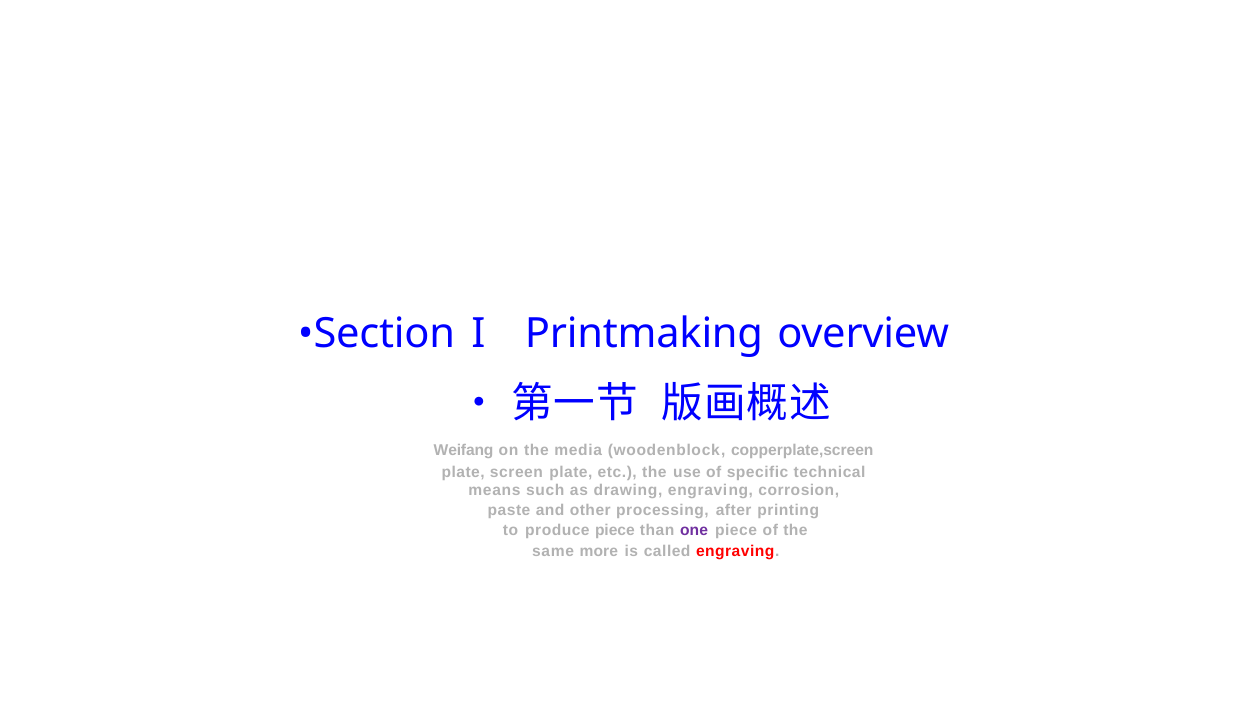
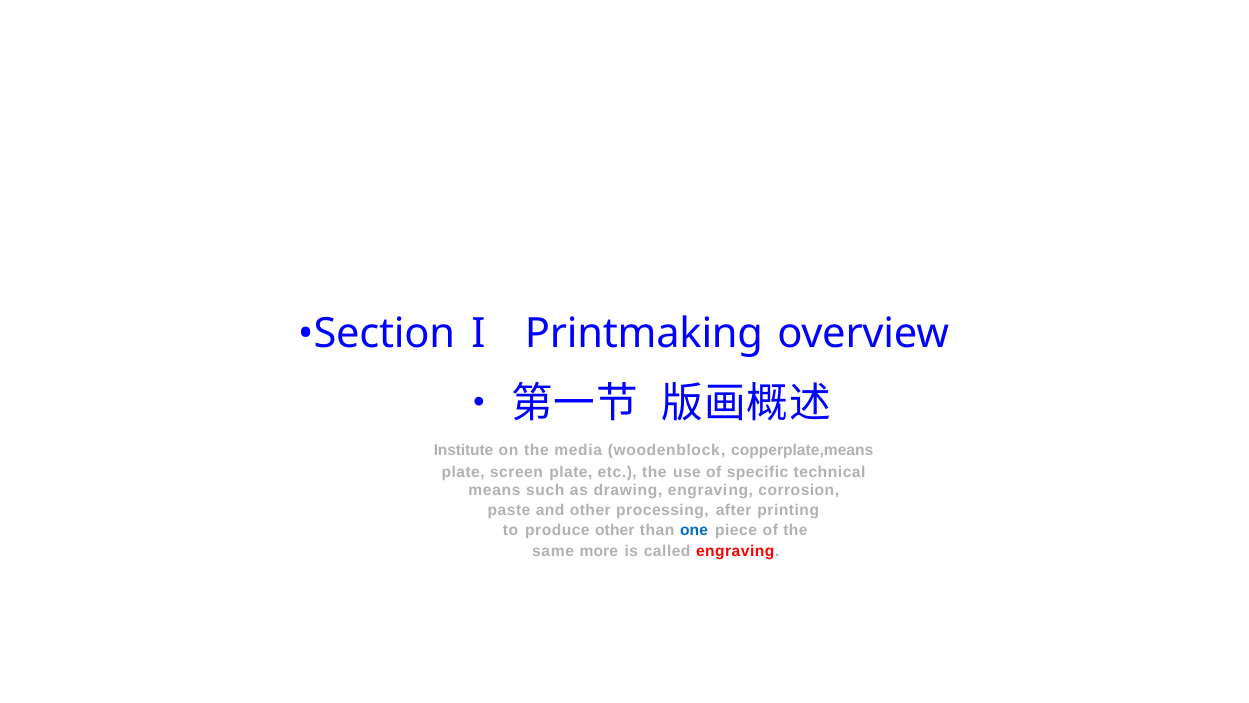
Weifang: Weifang -> Institute (464, 450)
copperplate,screen: copperplate,screen -> copperplate,means (802, 450)
produce piece: piece -> other (615, 530)
one colour: purple -> blue (694, 530)
